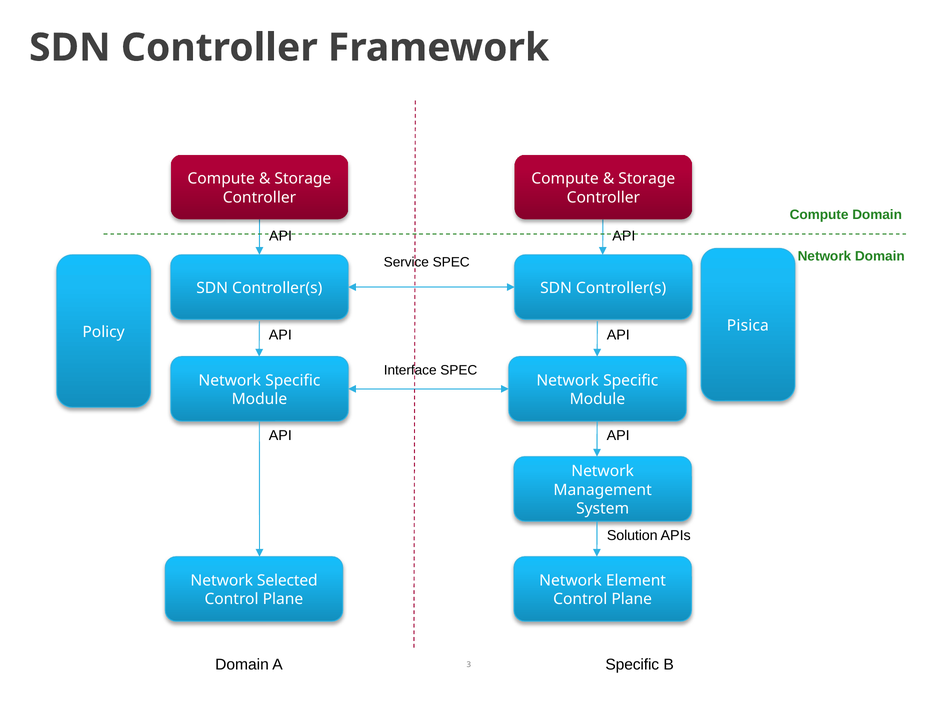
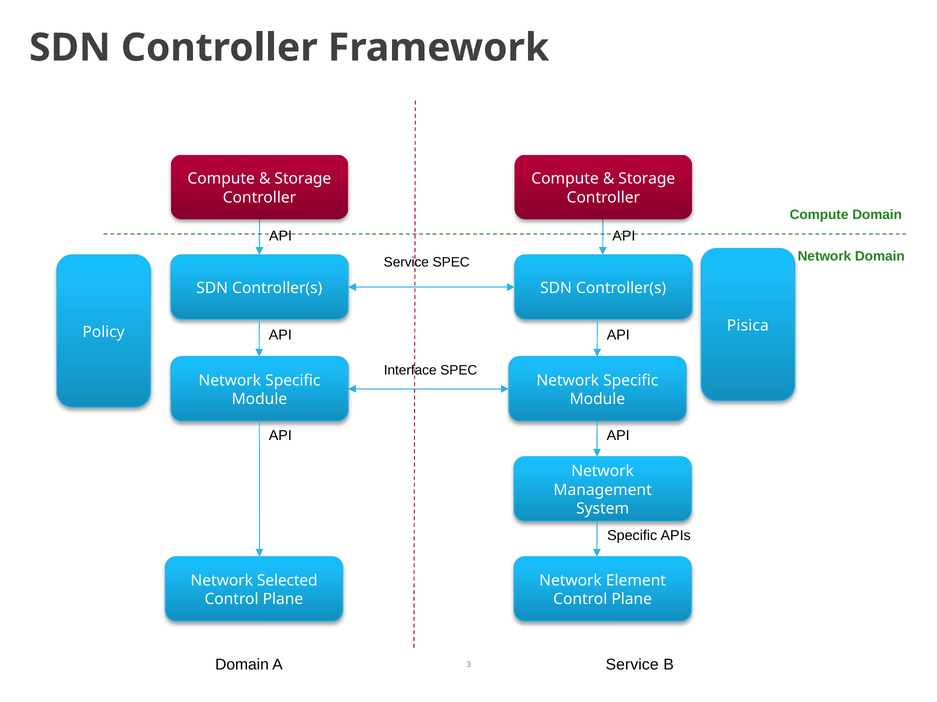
Solution: Solution -> Specific (632, 536)
A Specific: Specific -> Service (632, 665)
